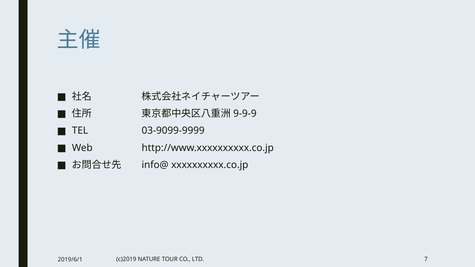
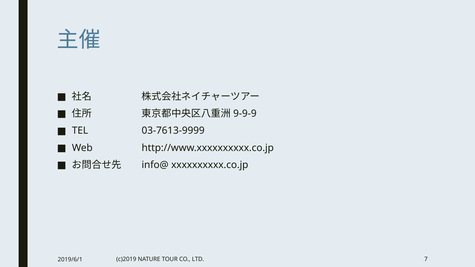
03-9099-9999: 03-9099-9999 -> 03-7613-9999 (173, 131)
